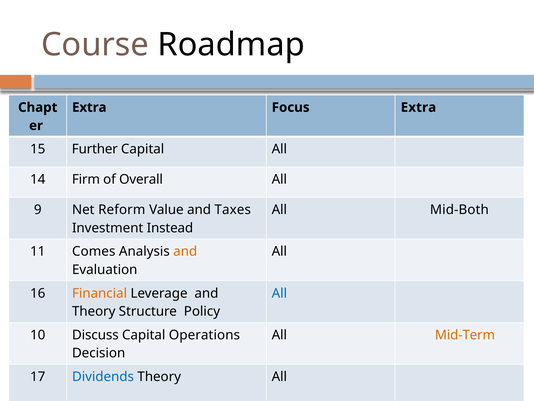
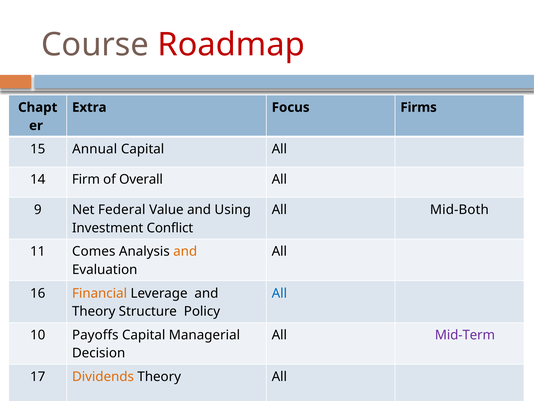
Roadmap colour: black -> red (231, 45)
Focus Extra: Extra -> Firms (419, 107)
Further: Further -> Annual (95, 149)
Reform: Reform -> Federal (122, 210)
Taxes: Taxes -> Using (233, 210)
Instead: Instead -> Conflict (170, 228)
Discuss: Discuss -> Payoffs (95, 335)
Operations: Operations -> Managerial (204, 335)
Mid-Term colour: orange -> purple (465, 335)
Dividends colour: blue -> orange (103, 376)
